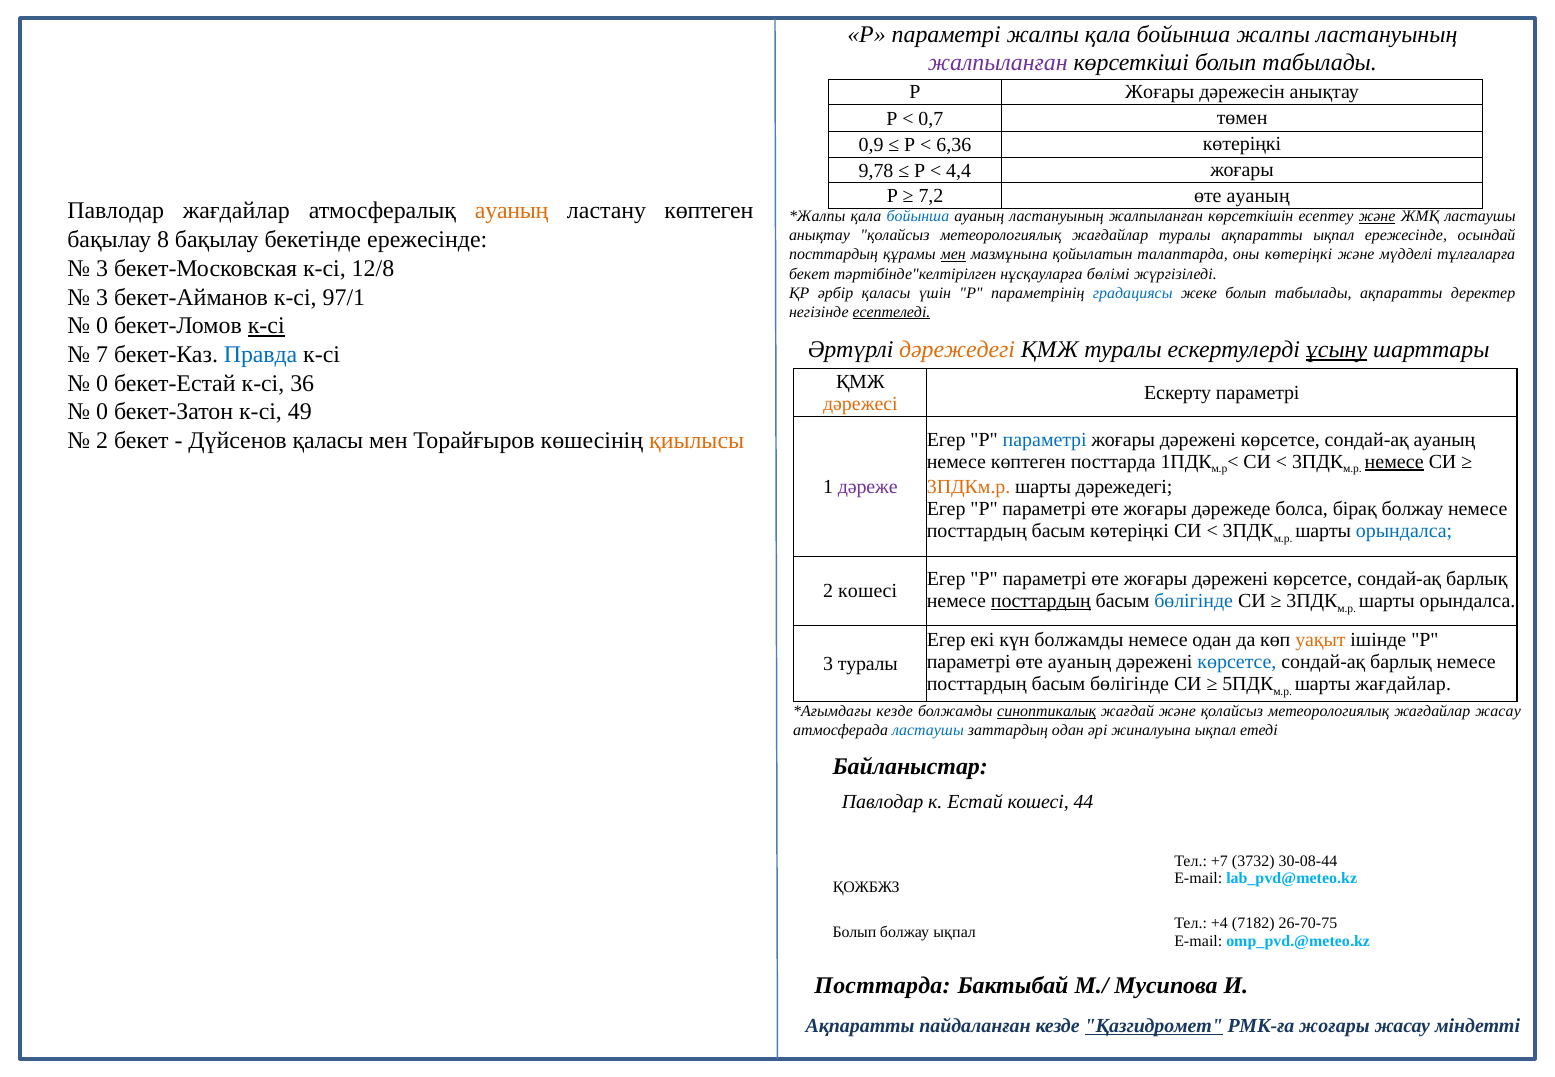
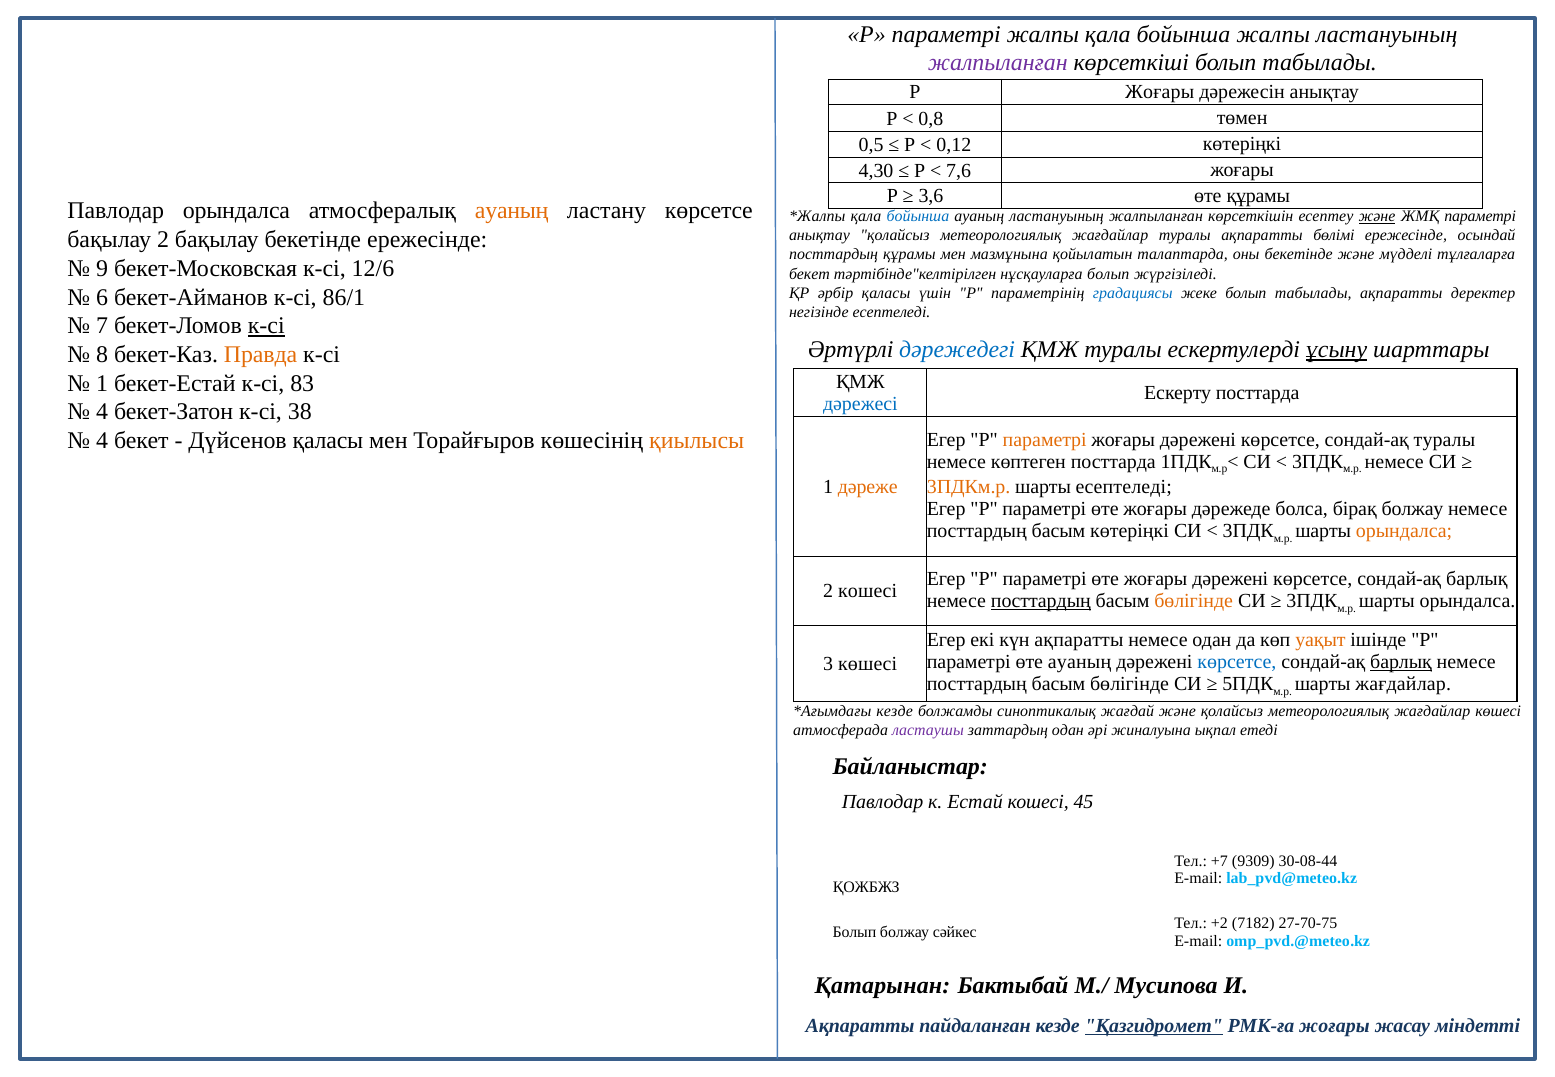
0,7: 0,7 -> 0,8 (931, 119)
0,9: 0,9 -> 0,5 (871, 145)
6,36: 6,36 -> 0,12 (954, 145)
9,78: 9,78 -> 4,30 (876, 171)
4,4: 4,4 -> 7,6 (959, 171)
7,2: 7,2 -> 3,6 (931, 196)
ауаның: ауаның -> құрамы (1258, 195)
Павлодар жағдайлар: жағдайлар -> орындалса (236, 211)
ластану көптеген: көптеген -> көрсетсе (709, 211)
ЖМҚ ластаушы: ластаушы -> параметрі (1480, 216)
ақпаратты ықпал: ықпал -> бөлімі (1334, 235)
бақылау 8: 8 -> 2 (163, 240)
мен underline: present -> none (953, 255)
оны көтеріңкі: көтеріңкі -> бекетінде (1299, 255)
3: 3 -> 9 (102, 268)
12/8: 12/8 -> 12/6 (373, 268)
нұсқауларға бөлімі: бөлімі -> болып (1108, 274)
3: 3 -> 6 (102, 297)
97/1: 97/1 -> 86/1 (344, 297)
есептеледі underline: present -> none (891, 312)
0: 0 -> 7 (102, 326)
дәрежедегі colour: orange -> blue (957, 350)
7: 7 -> 8 (102, 354)
Правда colour: blue -> orange (261, 354)
0: 0 -> 1 (102, 383)
36: 36 -> 83 (302, 383)
Ескерту параметрі: параметрі -> посттарда (1258, 393)
дәрежесі colour: orange -> blue (860, 404)
0: 0 -> 4 (102, 412)
49: 49 -> 38 (300, 412)
2: 2 -> 4 (102, 441)
параметрі colour: blue -> orange (1045, 439)
сондай-ақ ауаның: ауаның -> туралы (1444, 439)
немесе underline: present -> none (1394, 461)
дәреже colour: purple -> orange (868, 486)
шарты дәрежедегі: дәрежедегі -> есептеледі (1124, 486)
орындалса colour: blue -> orange (1404, 530)
бөлігінде colour: blue -> orange (1194, 600)
күн болжамды: болжамды -> ақпаратты (1079, 640)
барлық underline: none -> present (1401, 662)
3 туралы: туралы -> көшесі (868, 663)
синоптикалық underline: present -> none (1047, 711)
жағдайлар жасау: жасау -> көшесі (1498, 711)
ластаушы colour: blue -> purple (928, 730)
44: 44 -> 45 (1083, 802)
3732: 3732 -> 9309 (1253, 861)
+4: +4 -> +2 (1219, 923)
26-70-75: 26-70-75 -> 27-70-75 (1308, 923)
болжау ықпал: ықпал -> сәйкес (955, 932)
Посттарда: Посттарда -> Қатарынан (883, 985)
